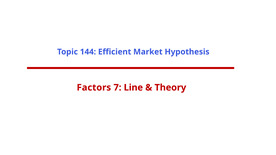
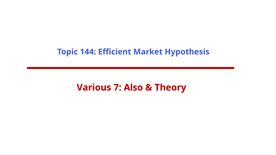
Factors: Factors -> Various (94, 88)
Line: Line -> Also (133, 88)
